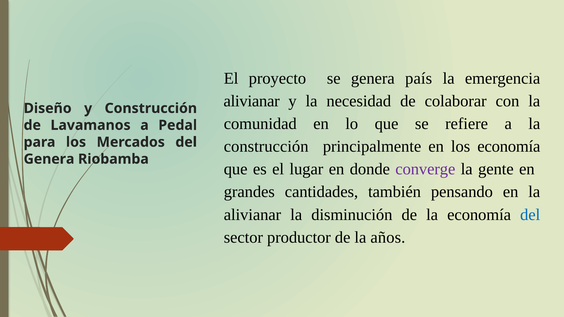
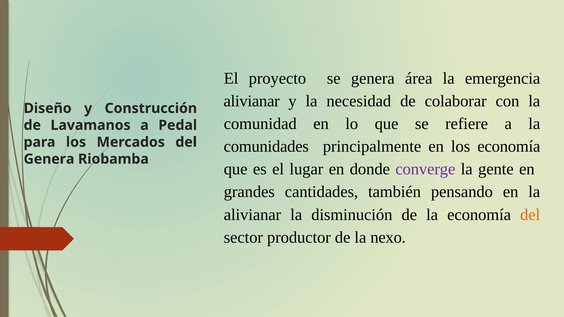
país: país -> área (419, 79)
construcción: construcción -> comunidades (266, 147)
del colour: blue -> orange (530, 215)
años: años -> nexo (388, 237)
